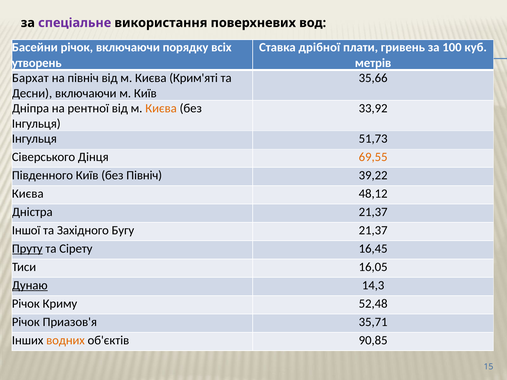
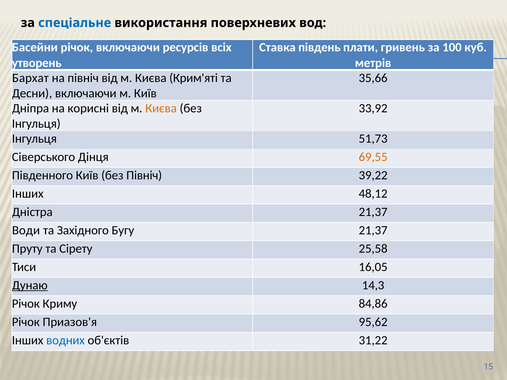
спеціальне colour: purple -> blue (75, 23)
порядку: порядку -> ресурсів (186, 47)
дрібної: дрібної -> південь (319, 47)
рентної: рентної -> корисні (88, 108)
Києва: Києва -> Інших (28, 194)
Іншої: Іншої -> Води (26, 230)
Пруту underline: present -> none (27, 249)
16,45: 16,45 -> 25,58 (373, 249)
52,48: 52,48 -> 84,86 (373, 304)
35,71: 35,71 -> 95,62 (373, 322)
водних colour: orange -> blue (66, 340)
90,85: 90,85 -> 31,22 (373, 340)
